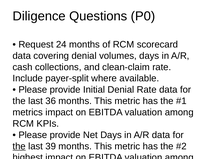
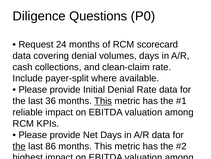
This underline: none -> present (103, 101)
metrics: metrics -> reliable (28, 112)
39: 39 -> 86 (51, 146)
